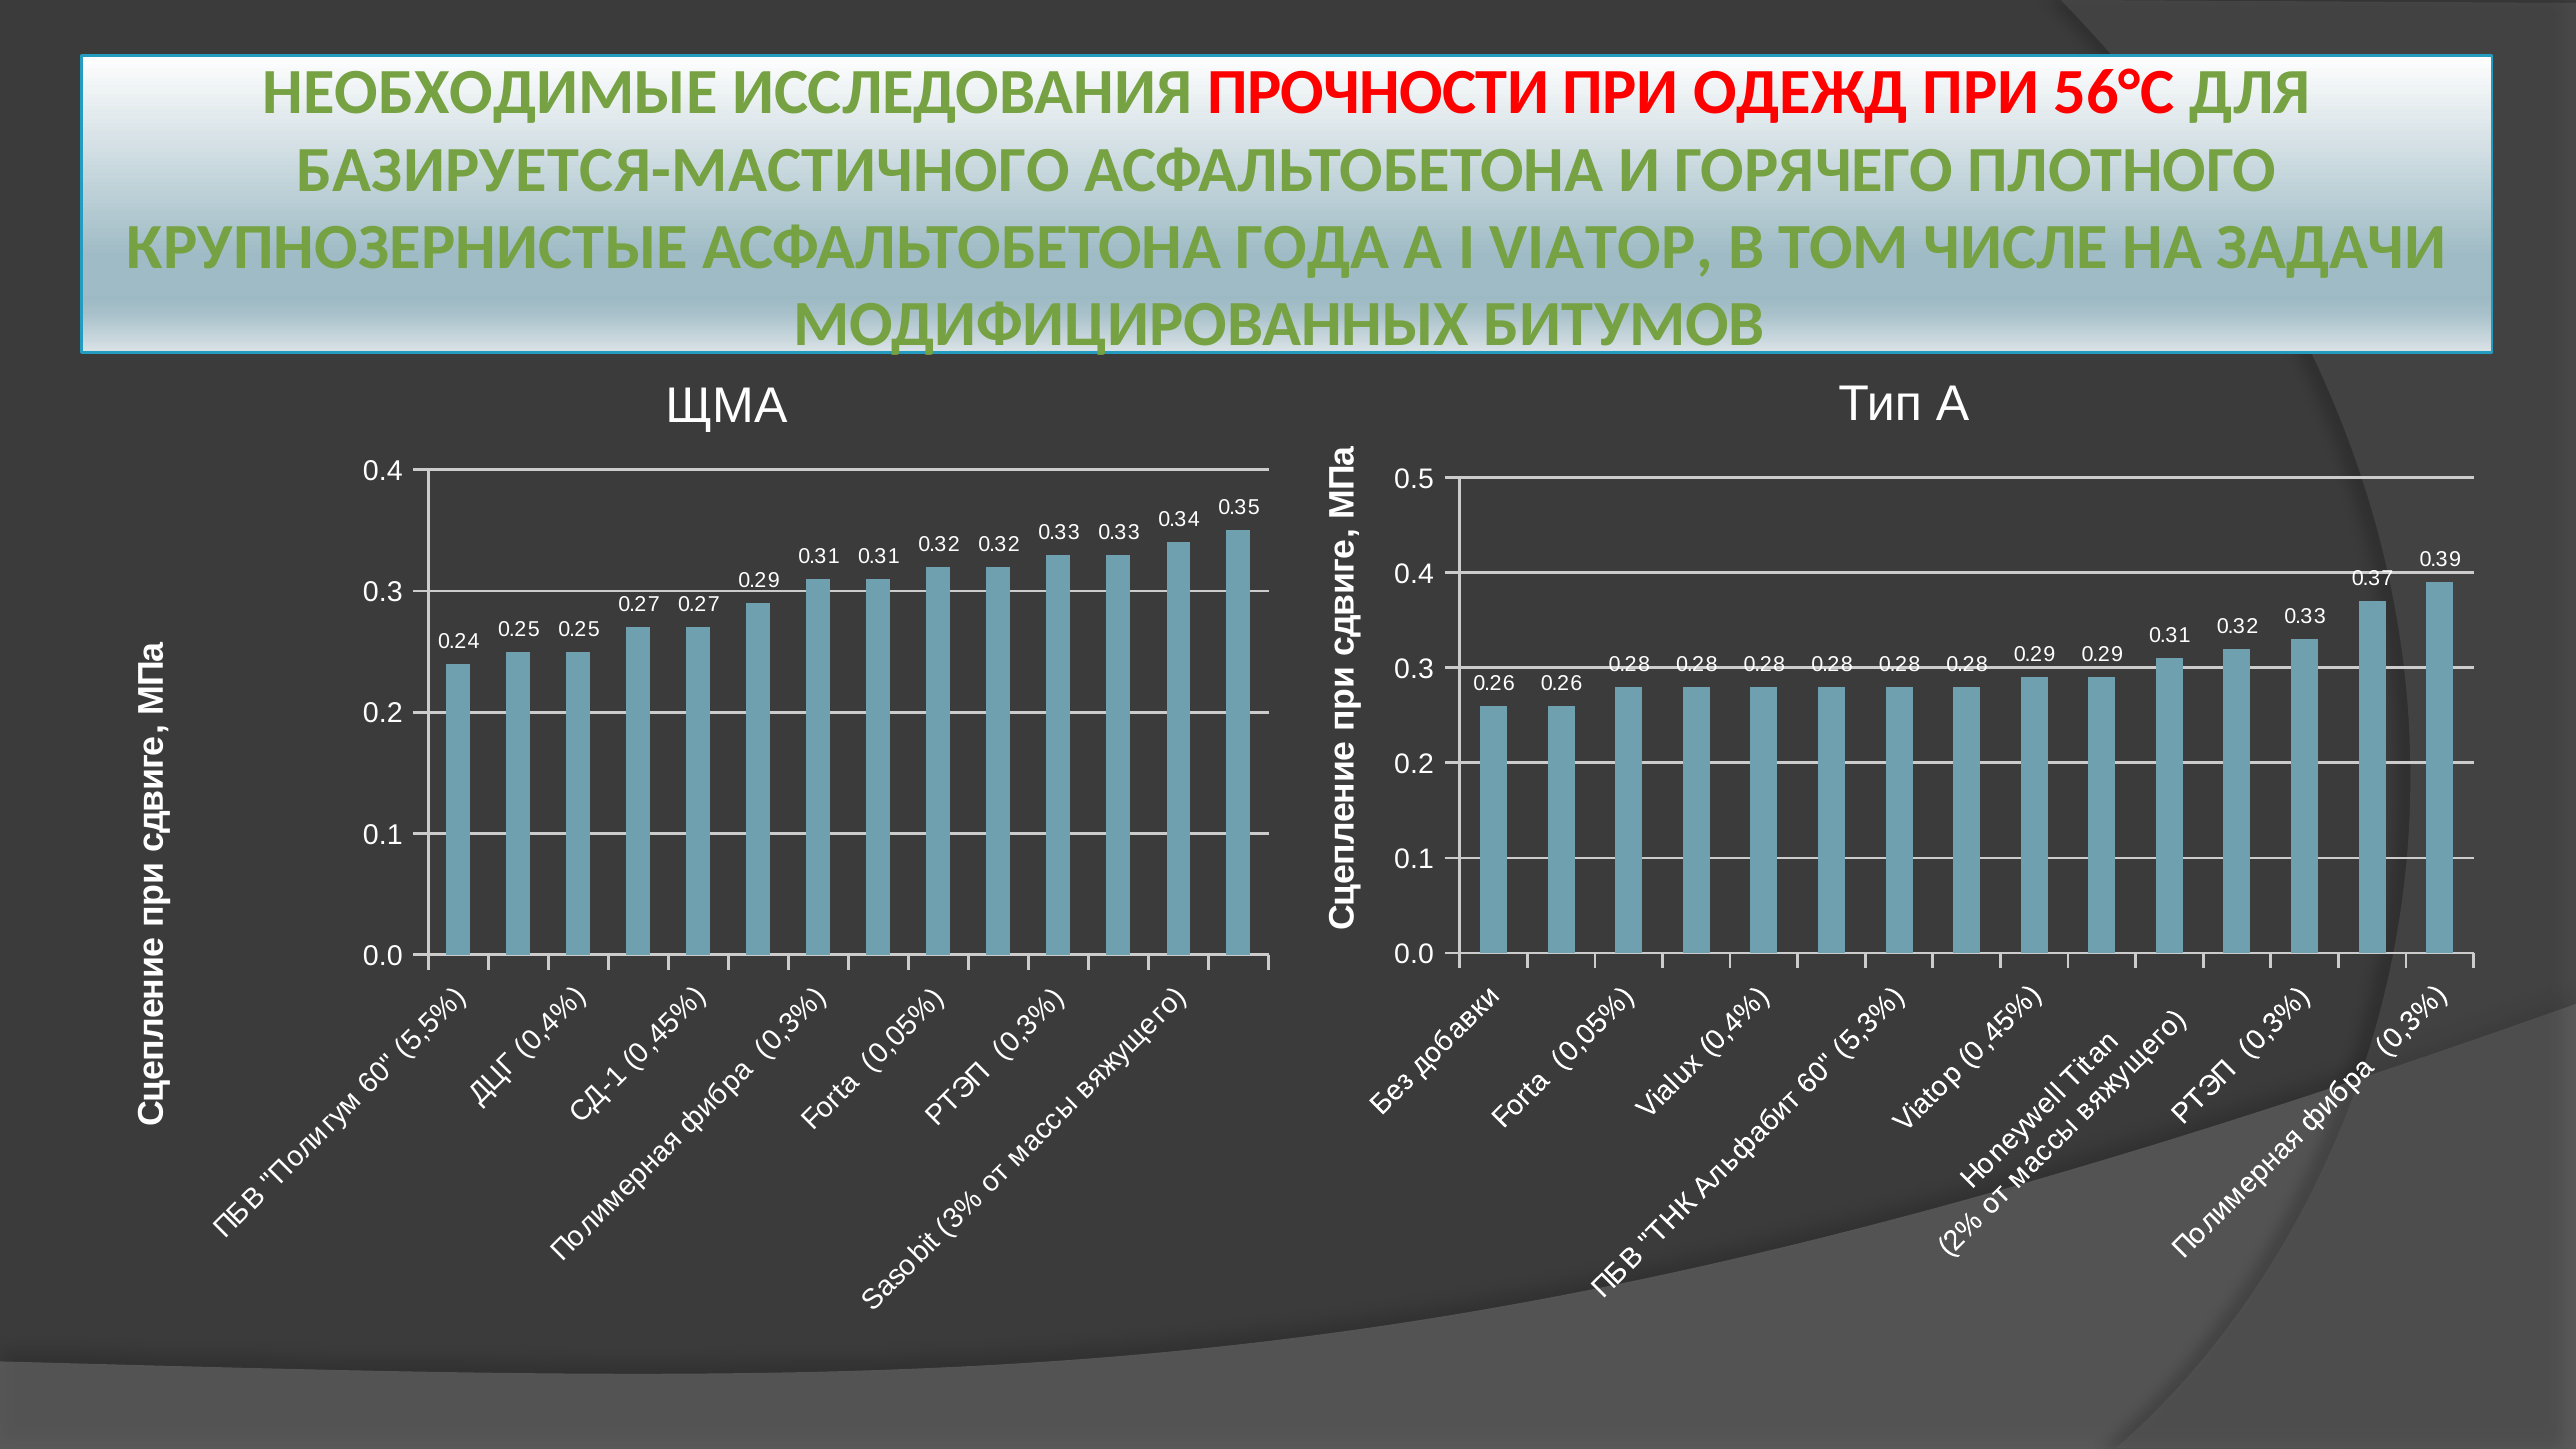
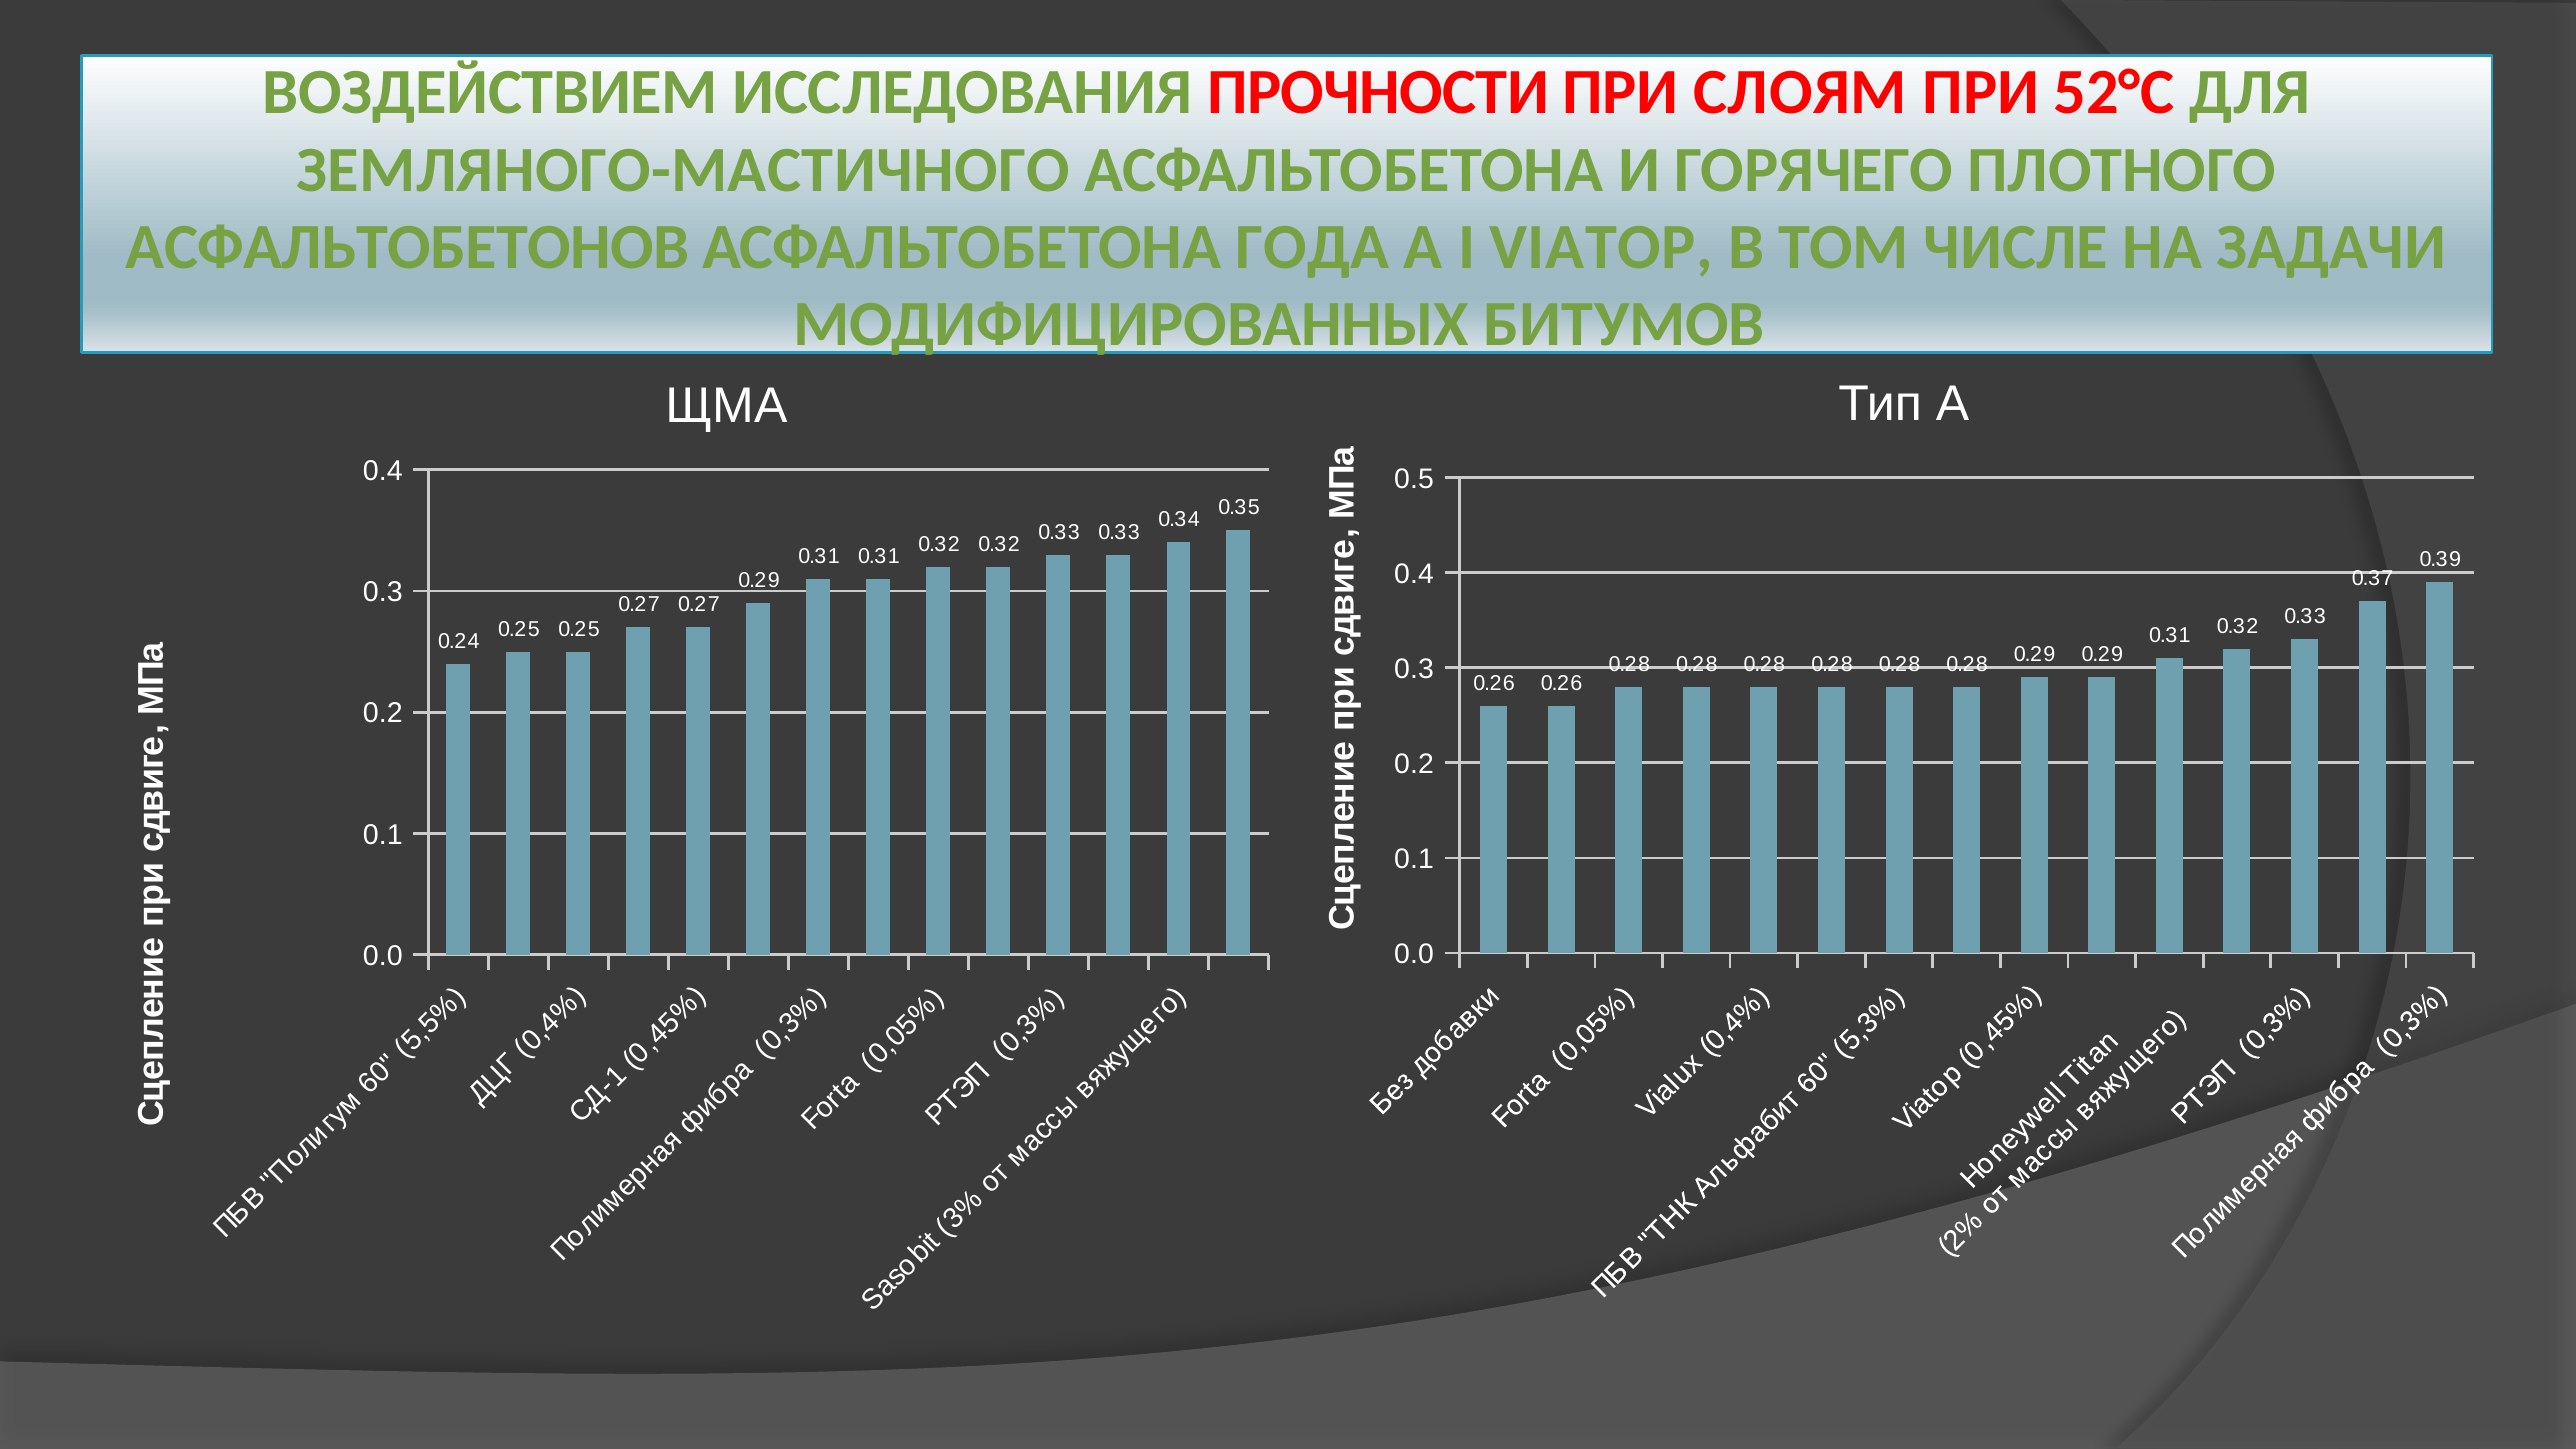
НЕОБХОДИМЫЕ: НЕОБХОДИМЫЕ -> ВОЗДЕЙСТВИЕМ (490, 93)
ОДЕЖД: ОДЕЖД -> СЛОЯМ (1800, 93)
56°С: 56°С -> 52°С (2114, 93)
БАЗИРУЕТСЯ-МАСТИЧНОГО: БАЗИРУЕТСЯ-МАСТИЧНОГО -> ЗЕМЛЯНОГО-МАСТИЧНОГО (683, 170)
КРУПНОЗЕРНИСТЫЕ: КРУПНОЗЕРНИСТЫЕ -> АСФАЛЬТОБЕТОНОВ (408, 247)
